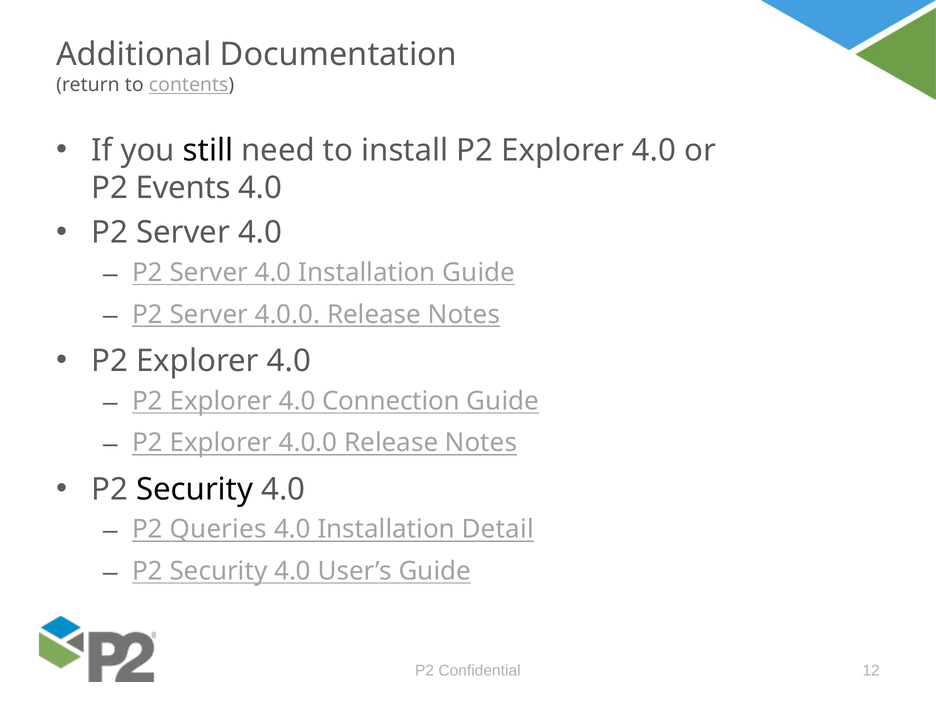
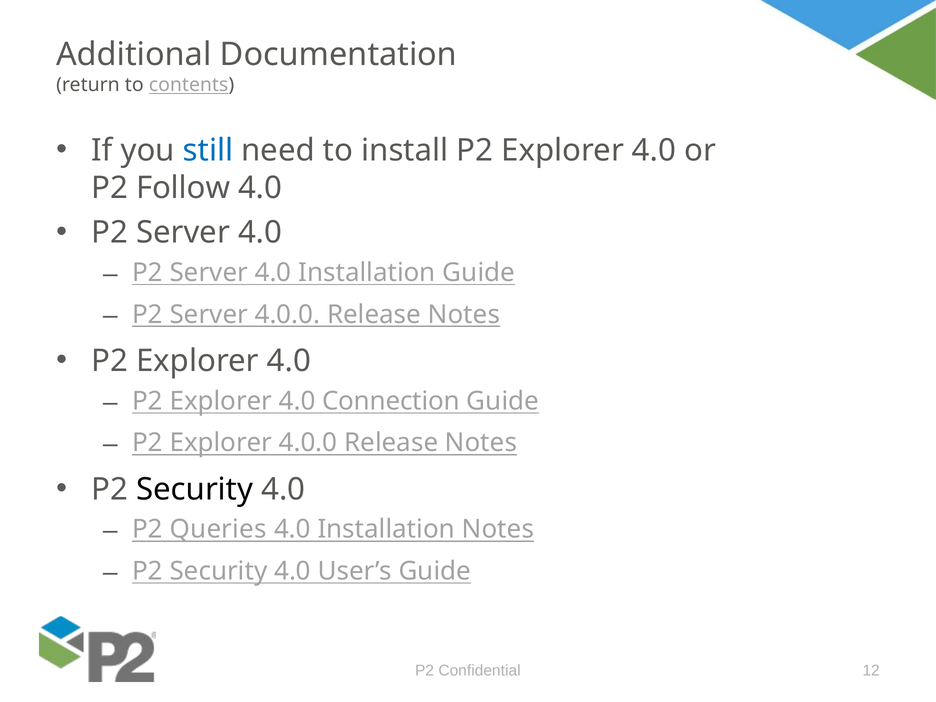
still colour: black -> blue (208, 150)
Events: Events -> Follow (183, 188)
Installation Detail: Detail -> Notes (498, 529)
